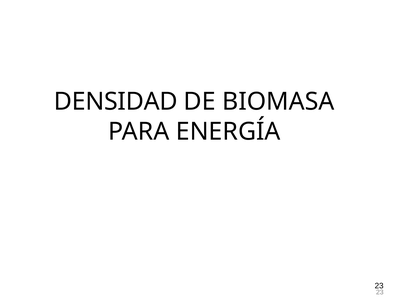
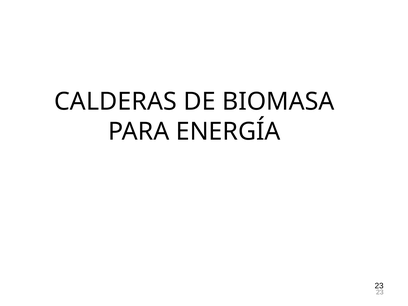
DENSIDAD: DENSIDAD -> CALDERAS (116, 102)
